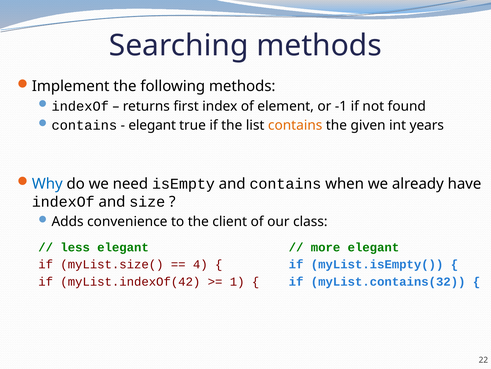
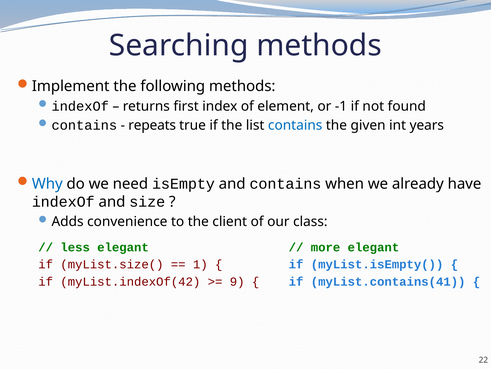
elegant: elegant -> repeats (152, 125)
contains colour: orange -> blue (295, 125)
4: 4 -> 1 (200, 264)
1: 1 -> 9 (237, 281)
myList.contains(32: myList.contains(32 -> myList.contains(41 (388, 281)
